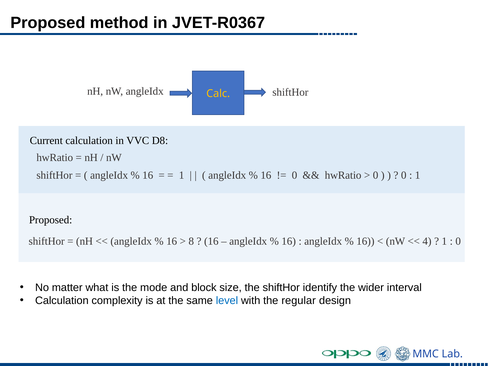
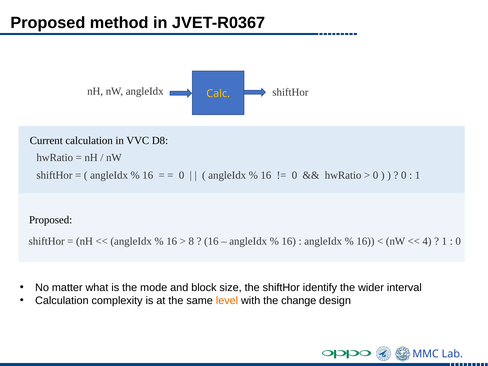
1: 1 -> 0 (182, 175)
level colour: blue -> orange (227, 301)
regular: regular -> change (299, 301)
